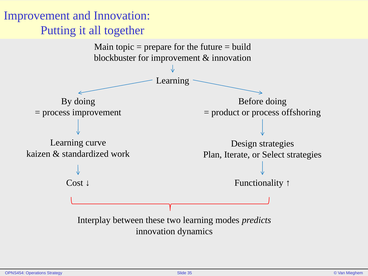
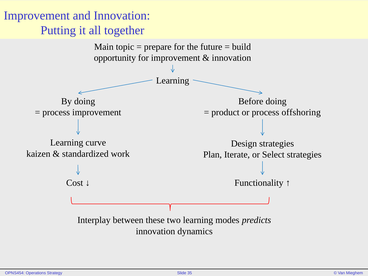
blockbuster: blockbuster -> opportunity (115, 58)
